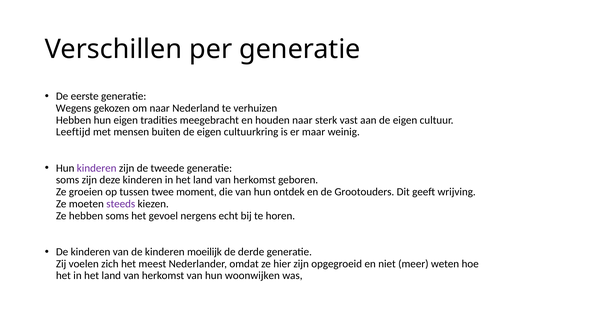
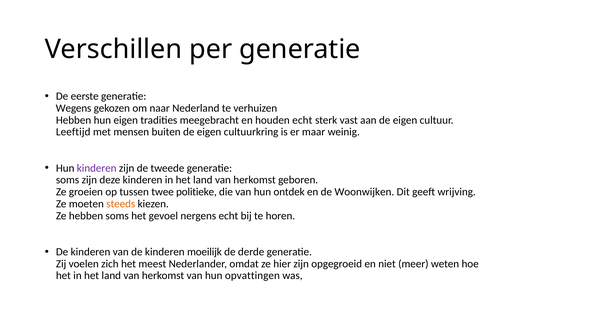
houden naar: naar -> echt (302, 120)
moment: moment -> politieke (196, 192)
Grootouders: Grootouders -> Woonwijken (364, 192)
steeds colour: purple -> orange (121, 204)
woonwijken: woonwijken -> opvattingen (252, 276)
